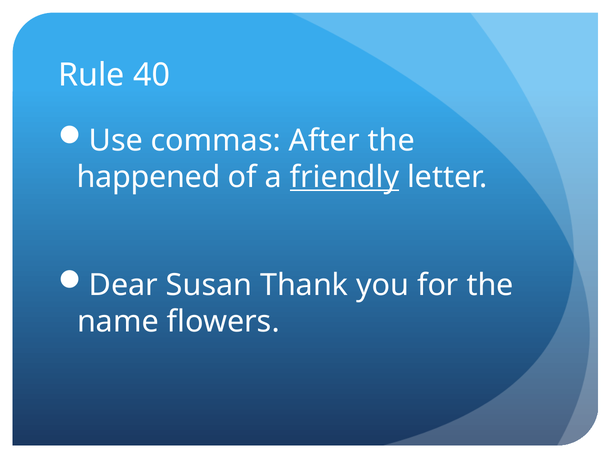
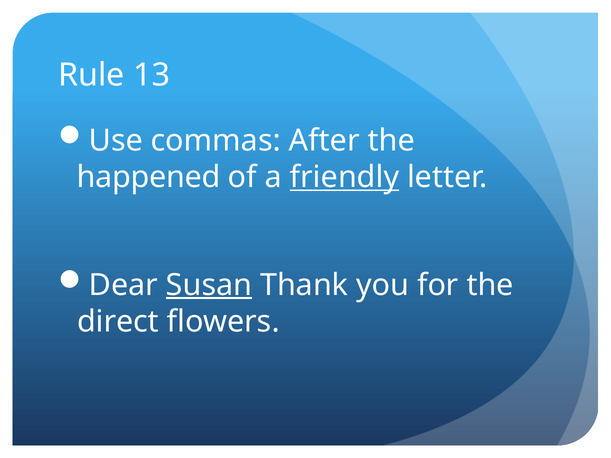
40: 40 -> 13 (152, 75)
Susan underline: none -> present (209, 285)
name: name -> direct (118, 322)
